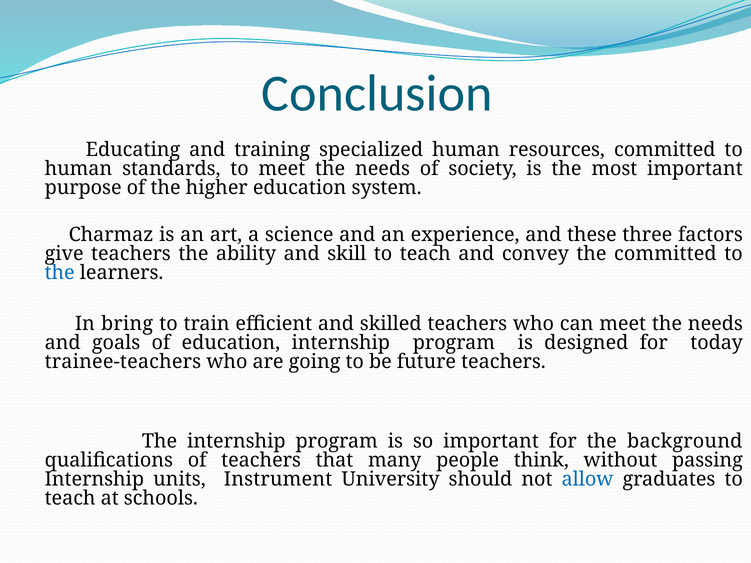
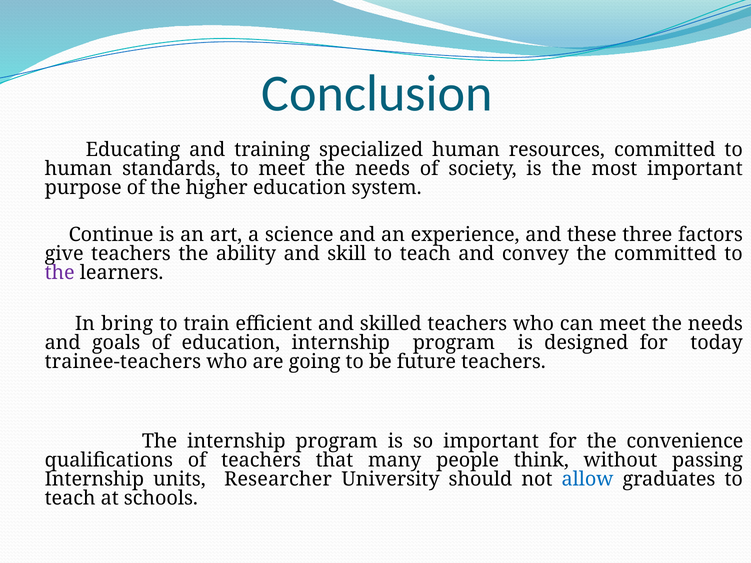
Charmaz: Charmaz -> Continue (111, 235)
the colour: blue -> purple (60, 273)
background: background -> convenience (685, 442)
Instrument: Instrument -> Researcher (278, 480)
